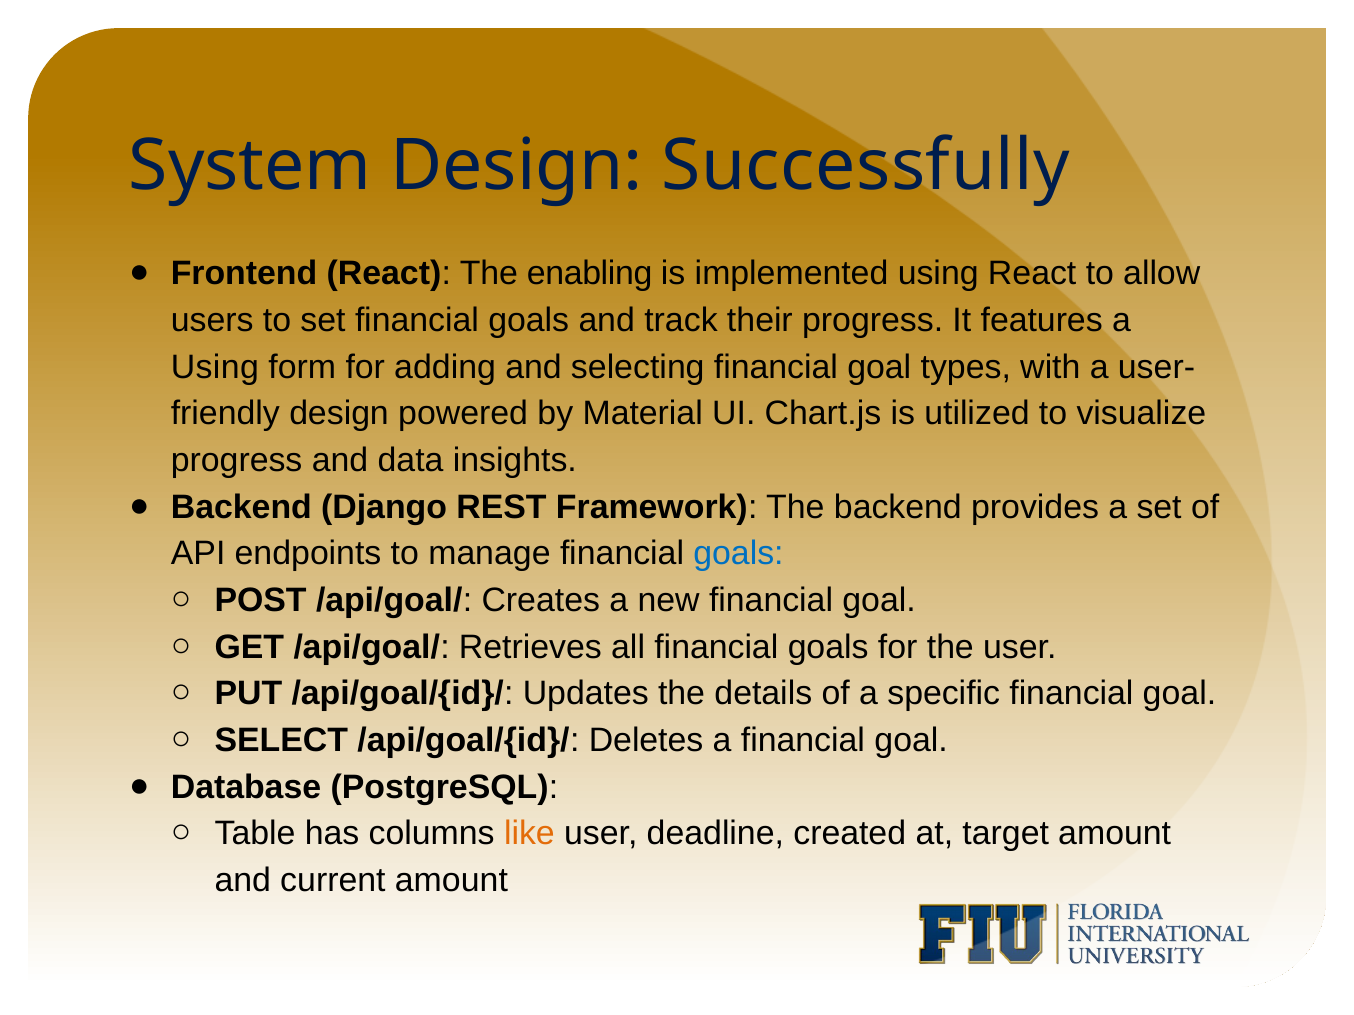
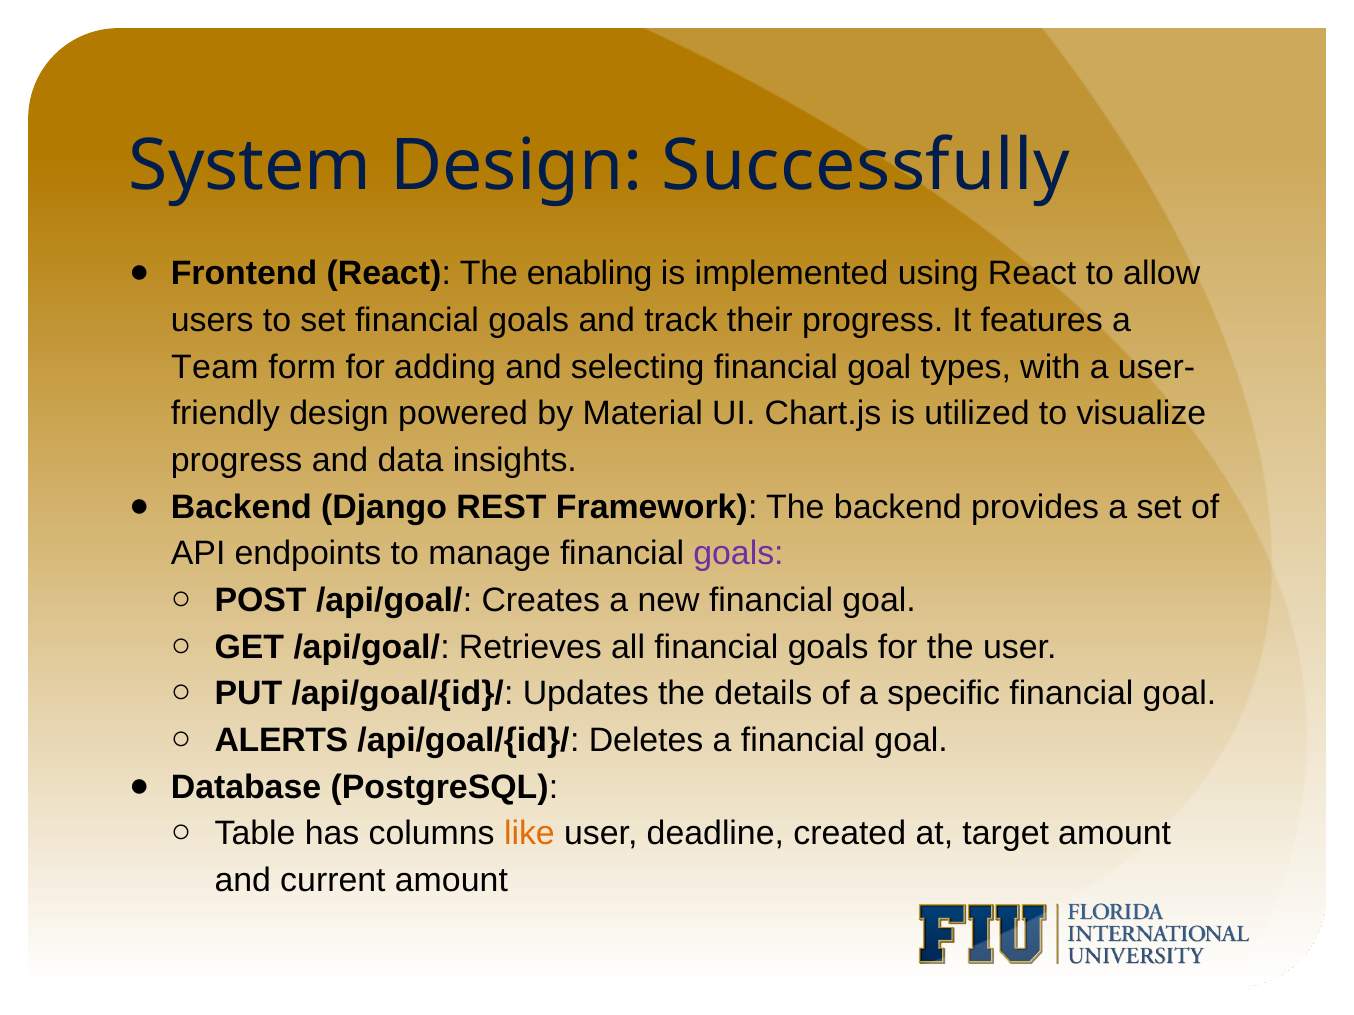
Using: Using -> Team (215, 367)
goals colour: blue -> purple (738, 554)
SELECT: SELECT -> ALERTS (281, 741)
